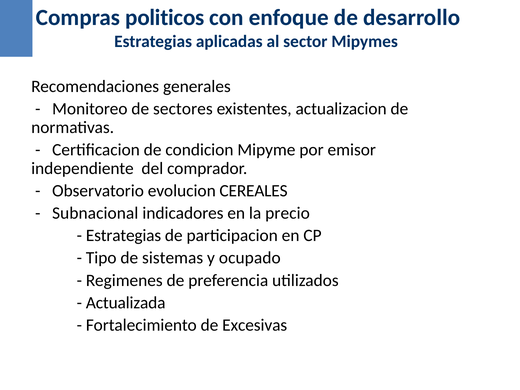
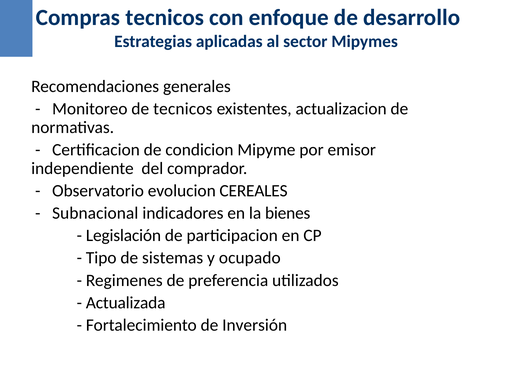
Compras politicos: politicos -> tecnicos (165, 18)
de sectores: sectores -> tecnicos (183, 109)
precio: precio -> bienes (288, 213)
Estrategias: Estrategias -> Legislación (123, 236)
Excesivas: Excesivas -> Inversión (255, 325)
